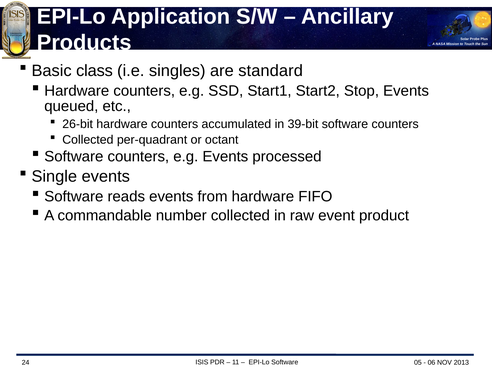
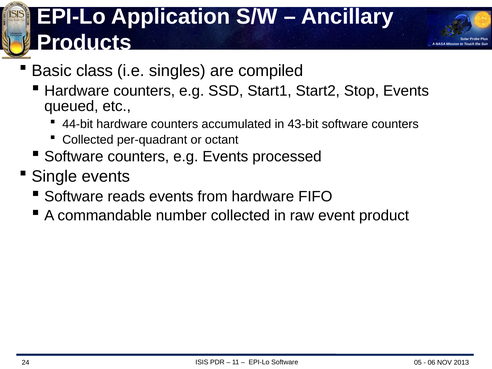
standard: standard -> compiled (271, 71)
26-bit: 26-bit -> 44-bit (78, 124)
39-bit: 39-bit -> 43-bit (303, 124)
